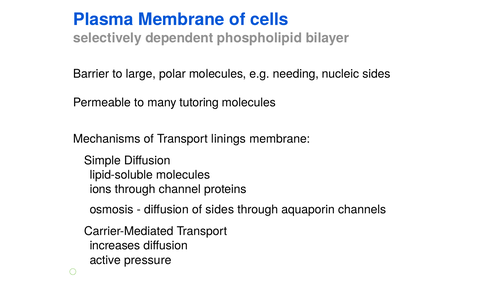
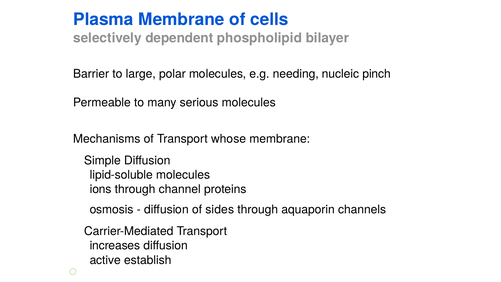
nucleic sides: sides -> pinch (377, 74)
tutoring: tutoring -> serious (199, 103)
linings: linings -> whose (229, 139)
pressure: pressure -> establish (148, 260)
